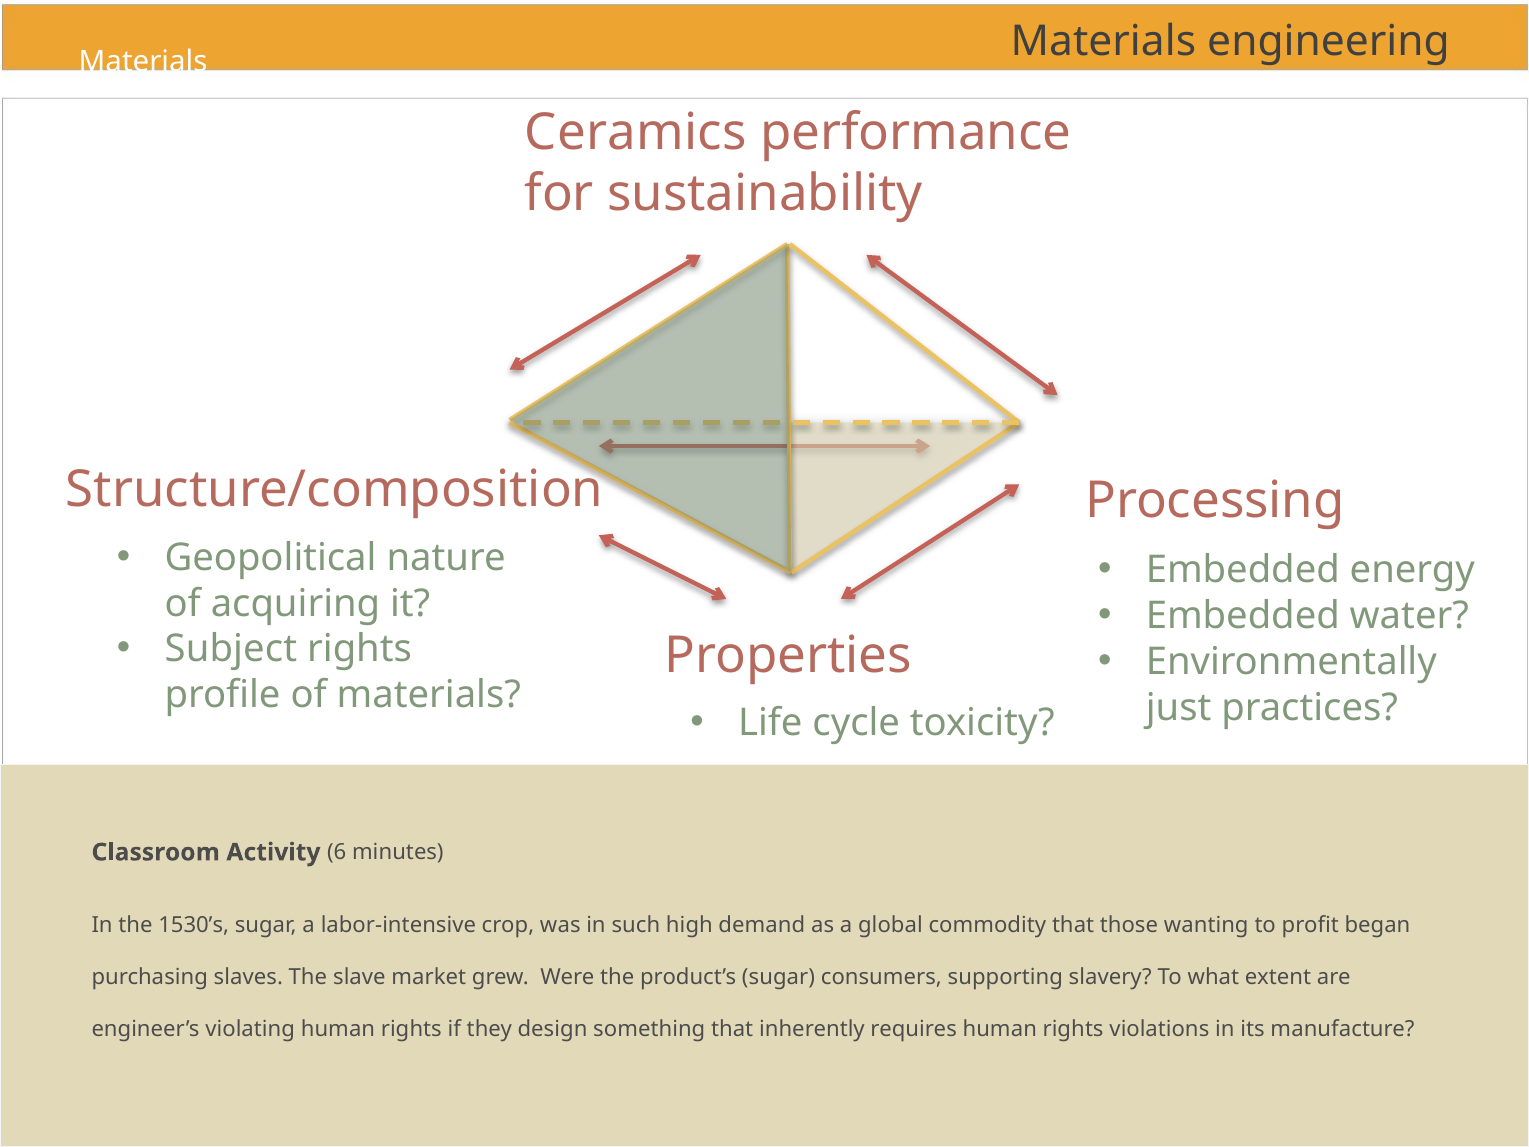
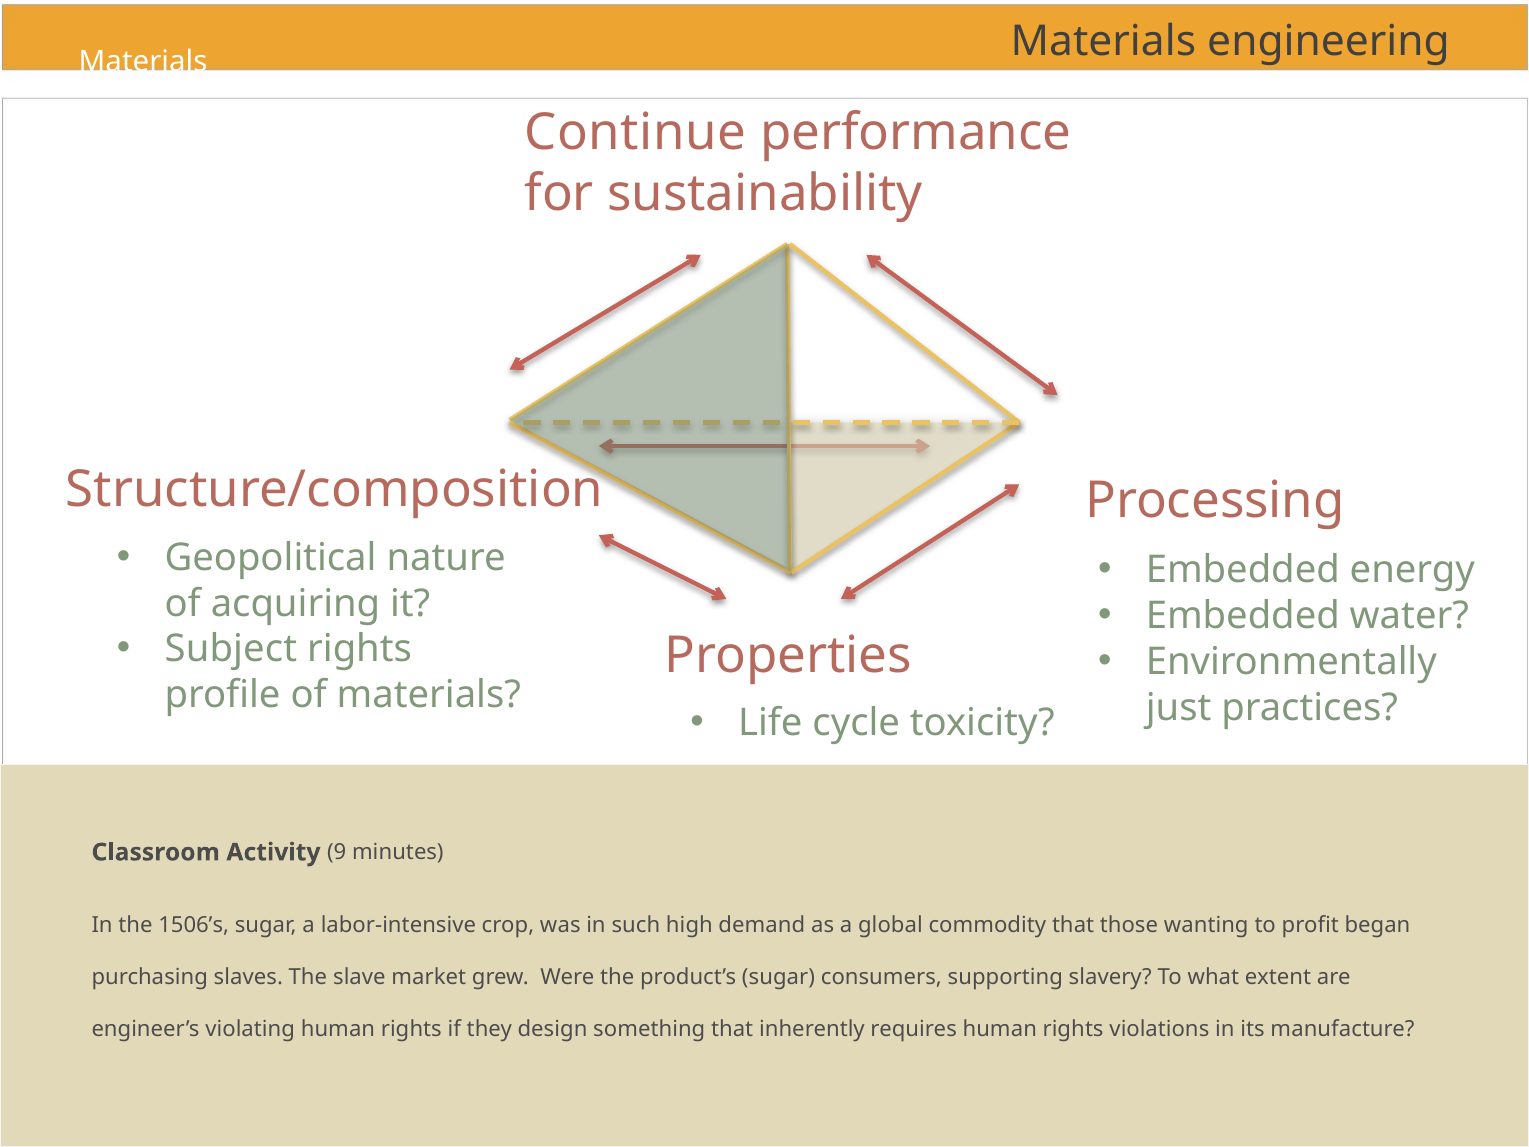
Ceramics: Ceramics -> Continue (635, 133)
6: 6 -> 9 (337, 852)
1530’s: 1530’s -> 1506’s (194, 925)
